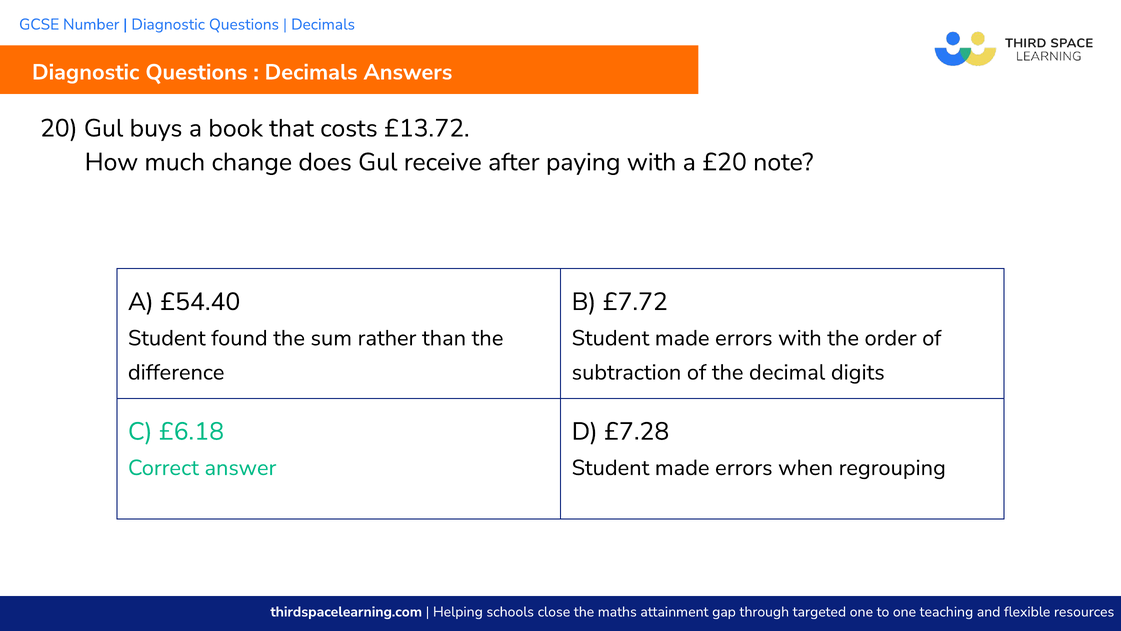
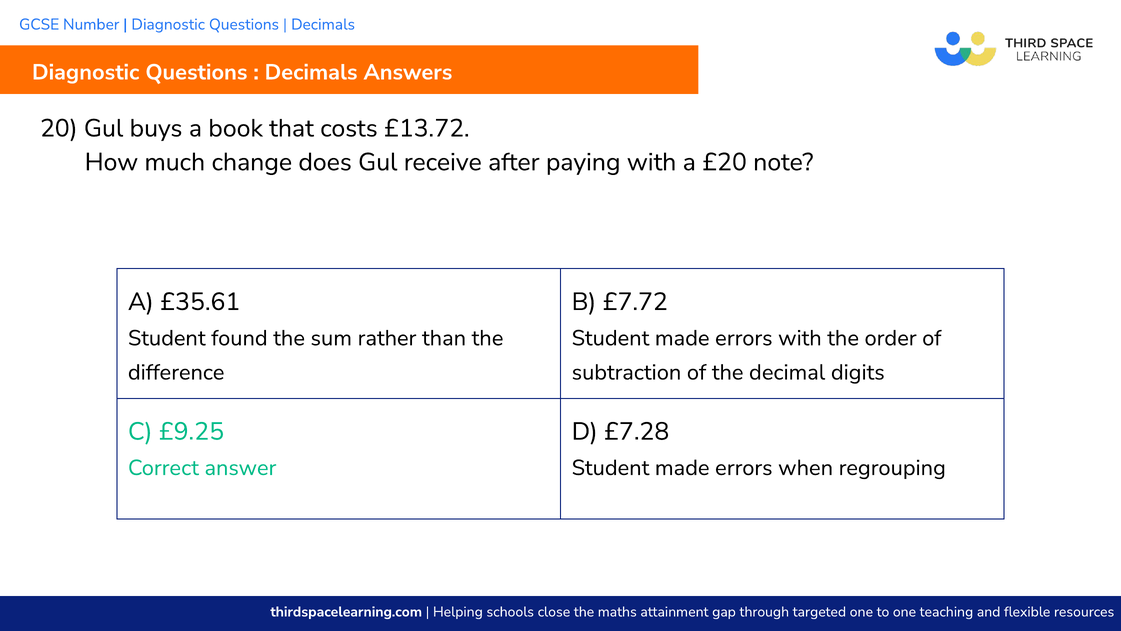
£54.40: £54.40 -> £35.61 (200, 302)
£6.18: £6.18 -> £9.25 (191, 431)
